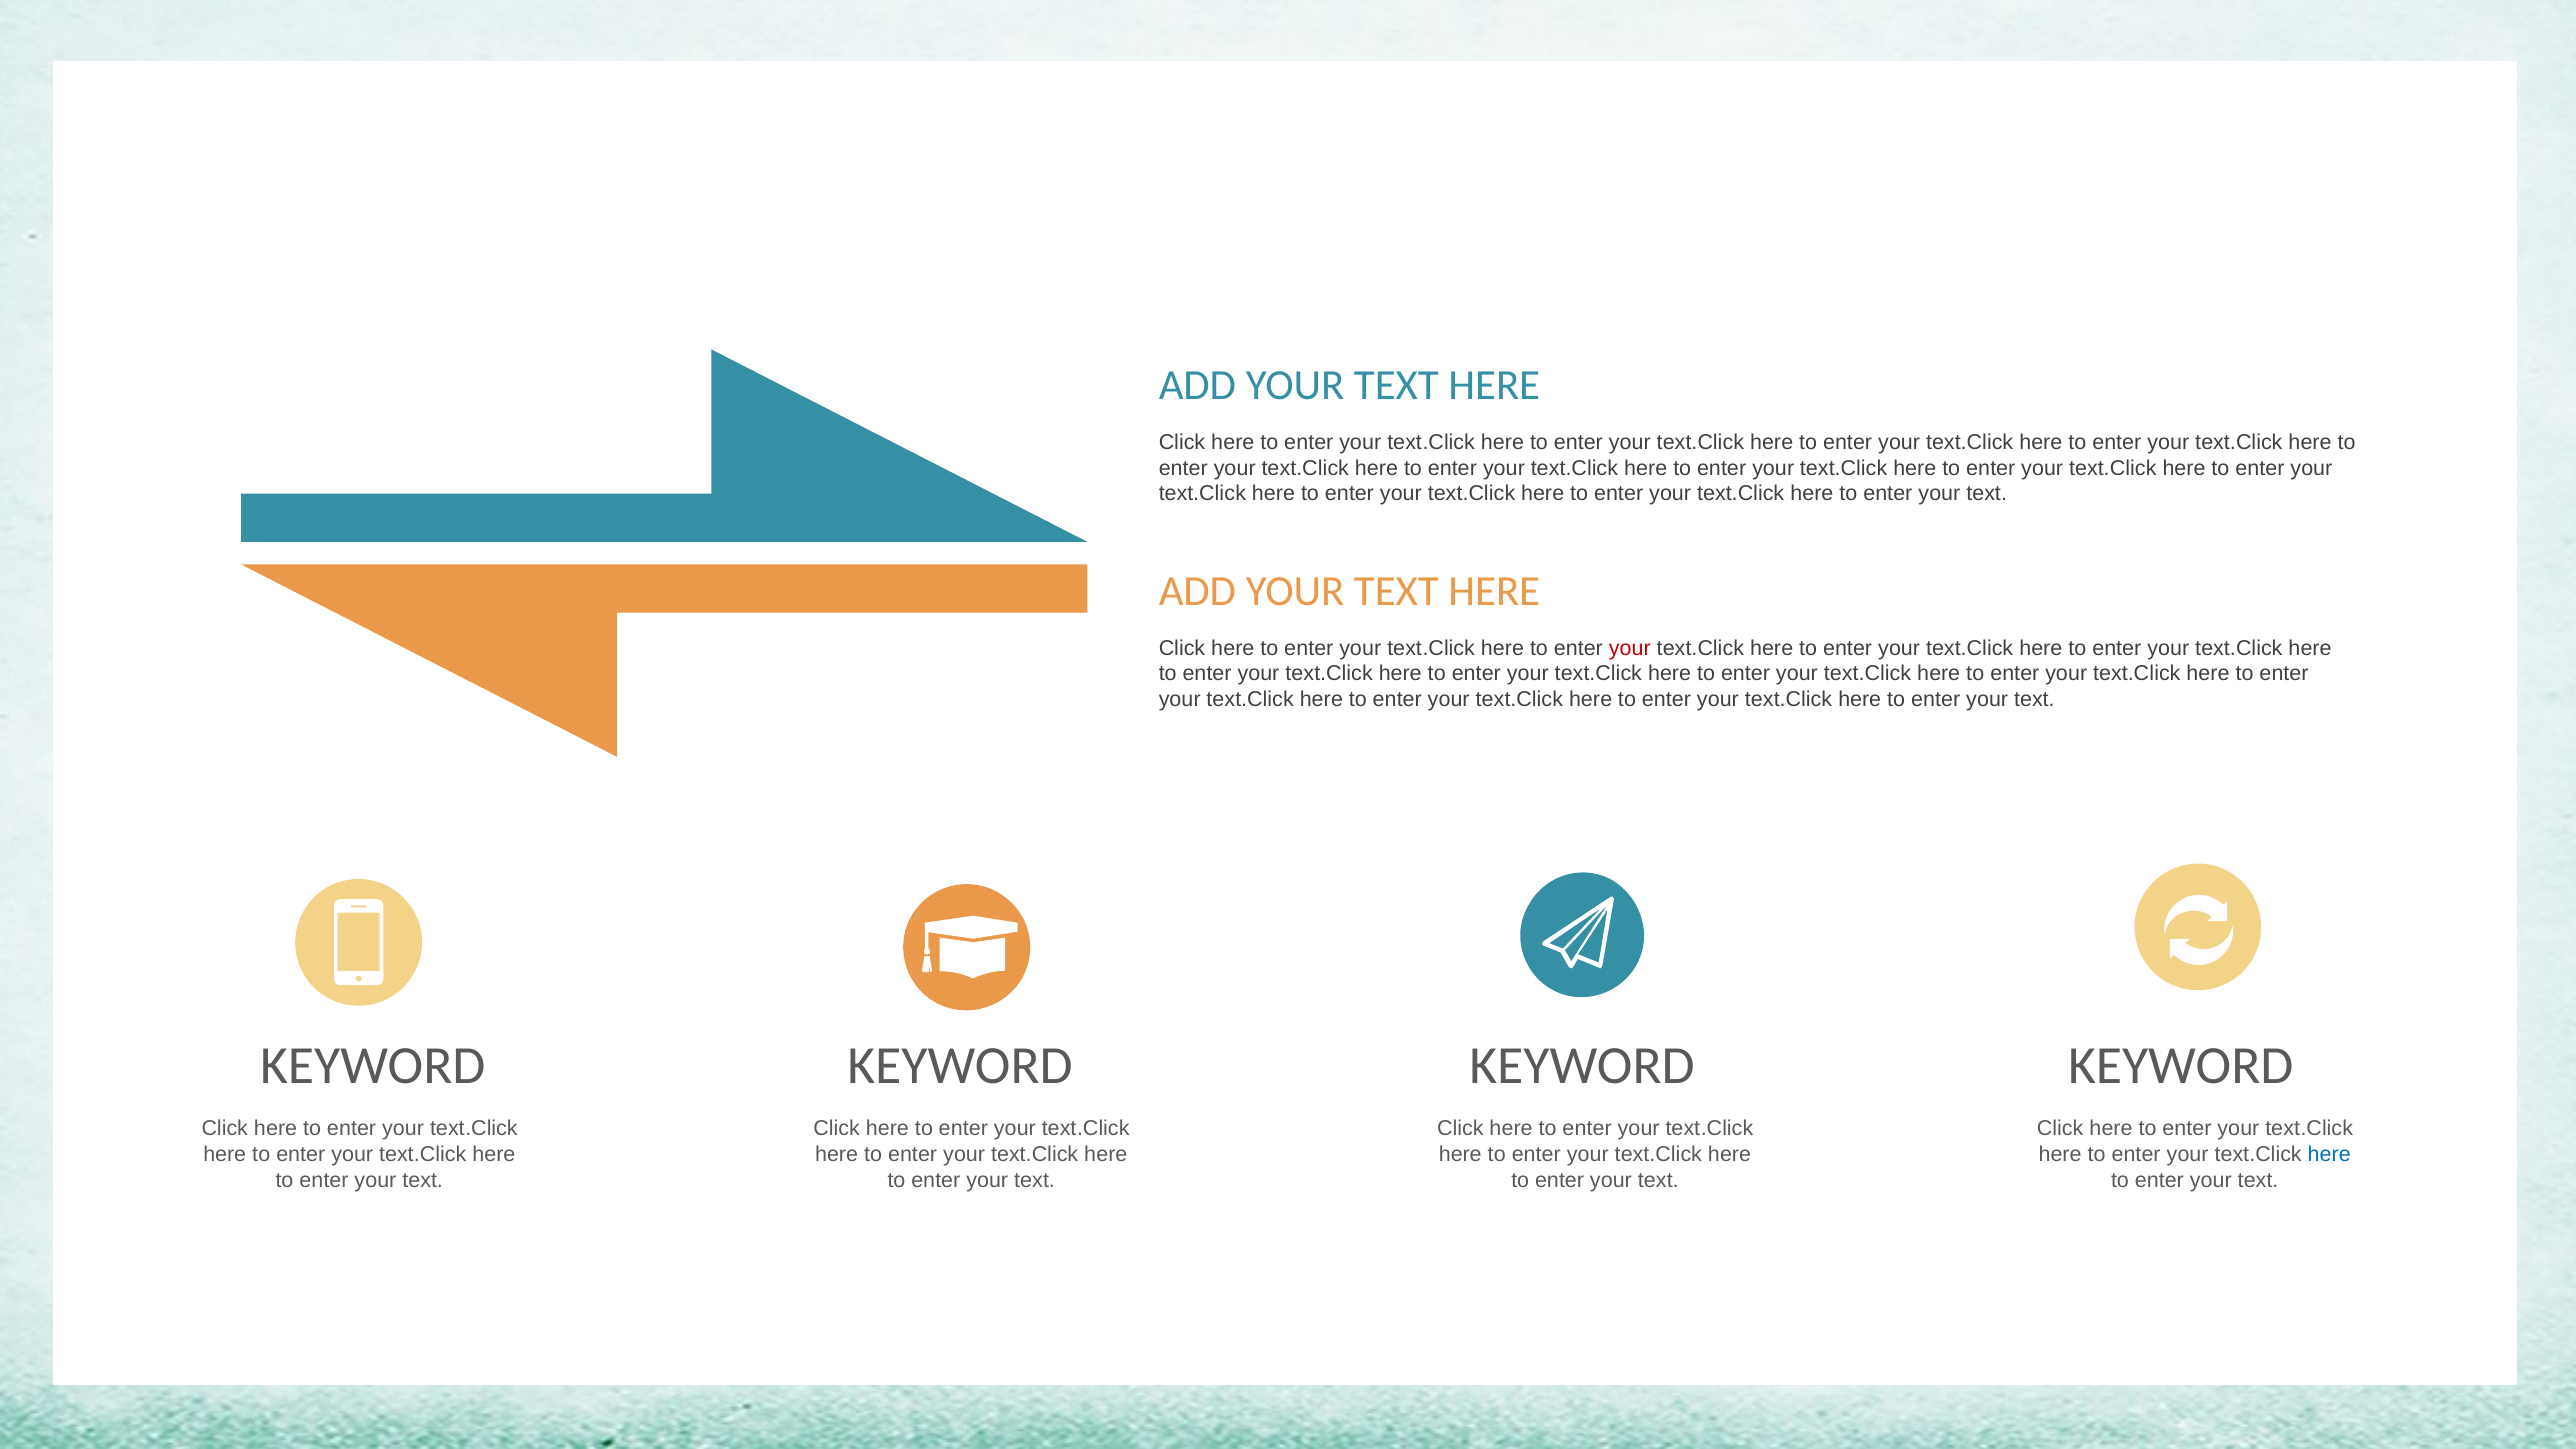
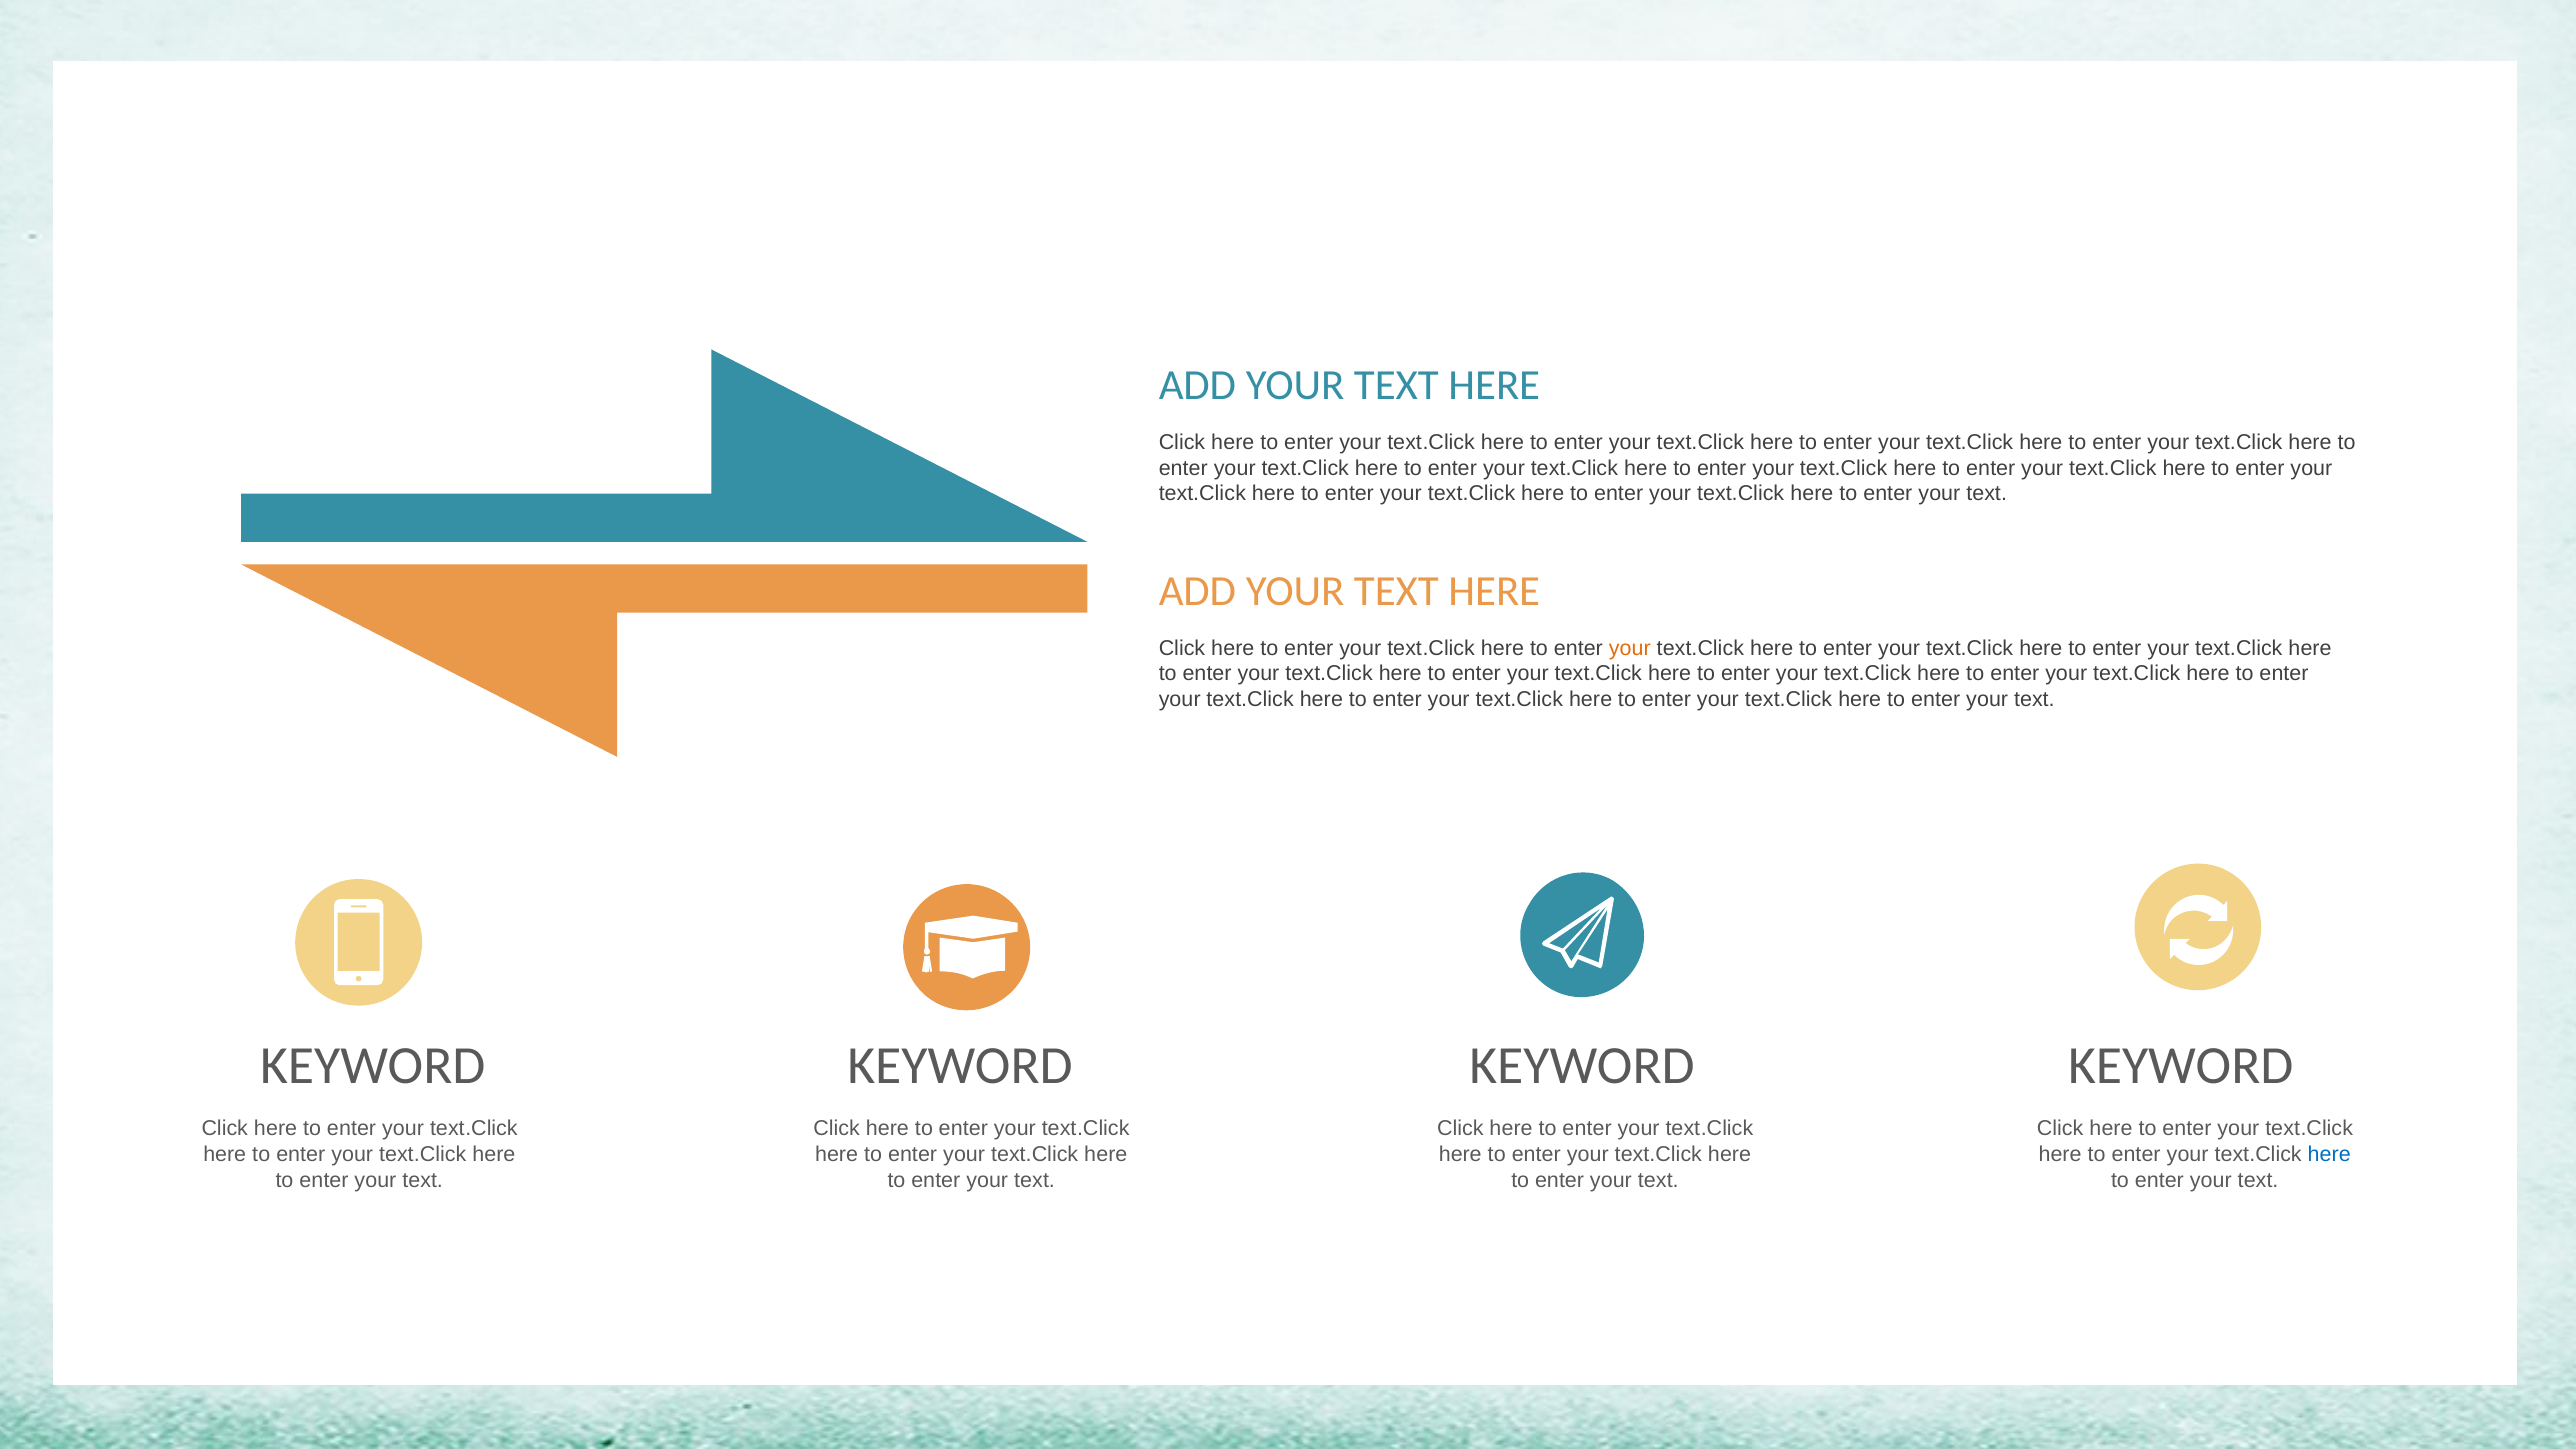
your colour: red -> orange (1630, 648)
